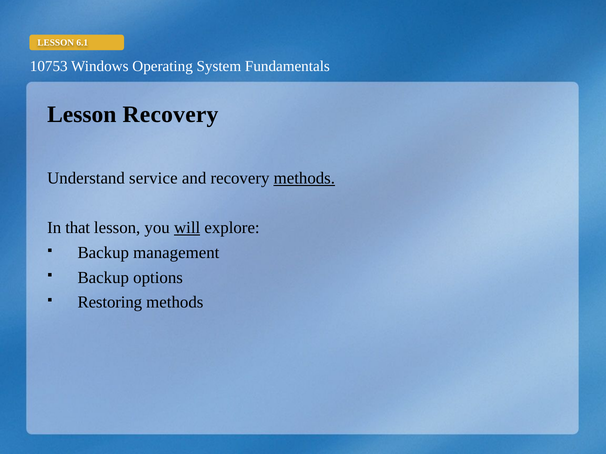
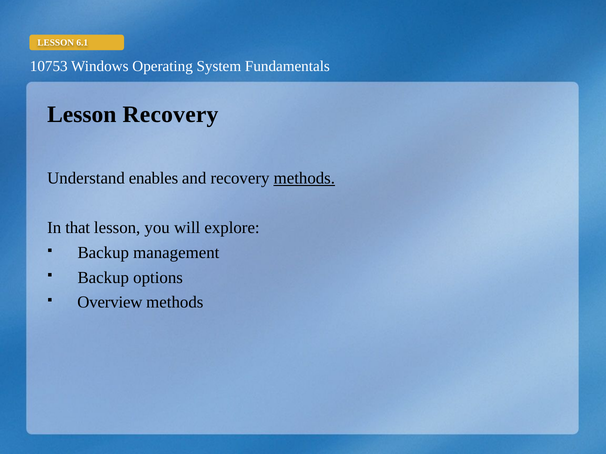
service: service -> enables (153, 178)
will underline: present -> none (187, 228)
Restoring: Restoring -> Overview (110, 303)
